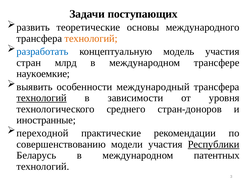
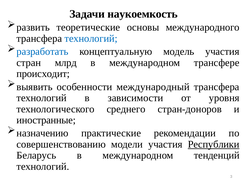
поступающих: поступающих -> наукоемкость (143, 14)
технологий colour: orange -> blue (91, 39)
наукоемкие: наукоемкие -> происходит (43, 74)
технологий underline: present -> none (42, 98)
переходной: переходной -> назначению (43, 133)
патентных: патентных -> тенденций (217, 156)
